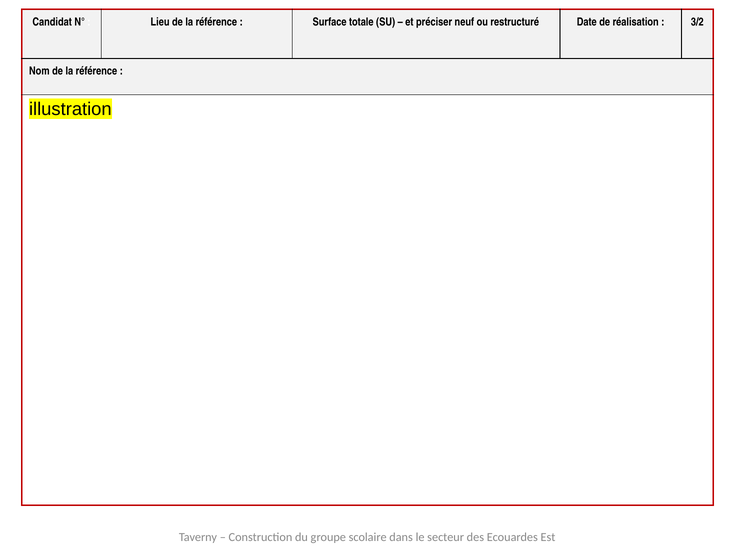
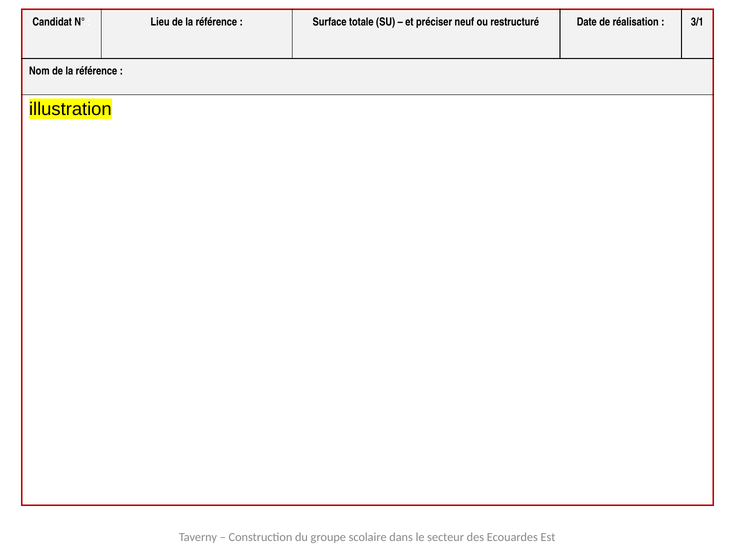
3/2: 3/2 -> 3/1 (697, 22)
